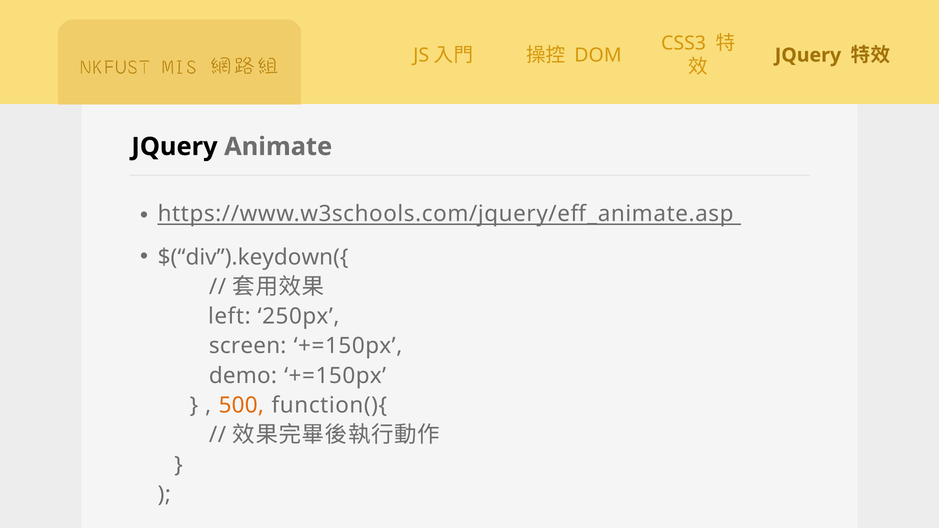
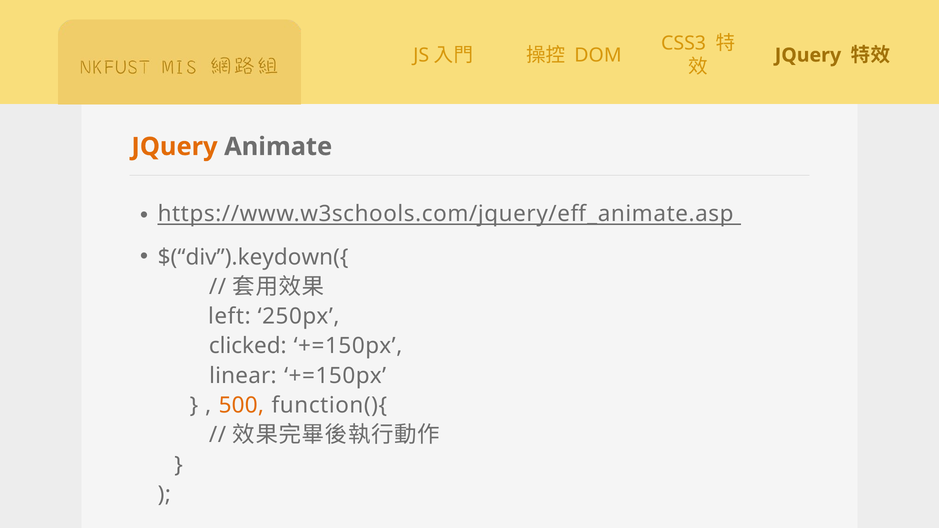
JQuery colour: black -> orange (174, 147)
screen: screen -> clicked (248, 346)
demo: demo -> linear (243, 376)
